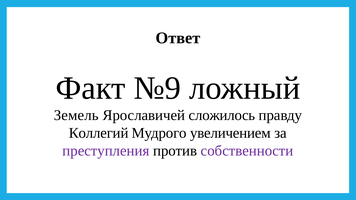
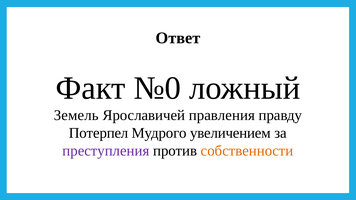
№9: №9 -> №0 (157, 88)
сложилось: сложилось -> правления (222, 115)
Коллегий: Коллегий -> Потерпел (99, 133)
собственности colour: purple -> orange (247, 151)
